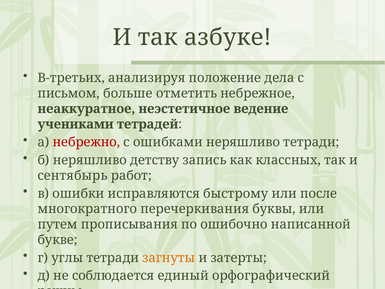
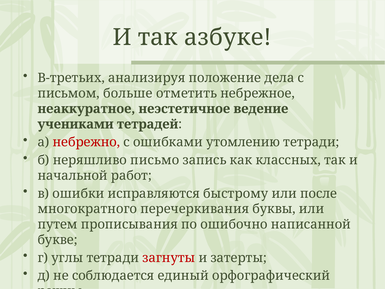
ошибками неряшливо: неряшливо -> утомлению (243, 142)
детству: детству -> письмо (155, 160)
сентябырь: сентябырь -> начальной (73, 175)
загнуты colour: orange -> red (169, 258)
